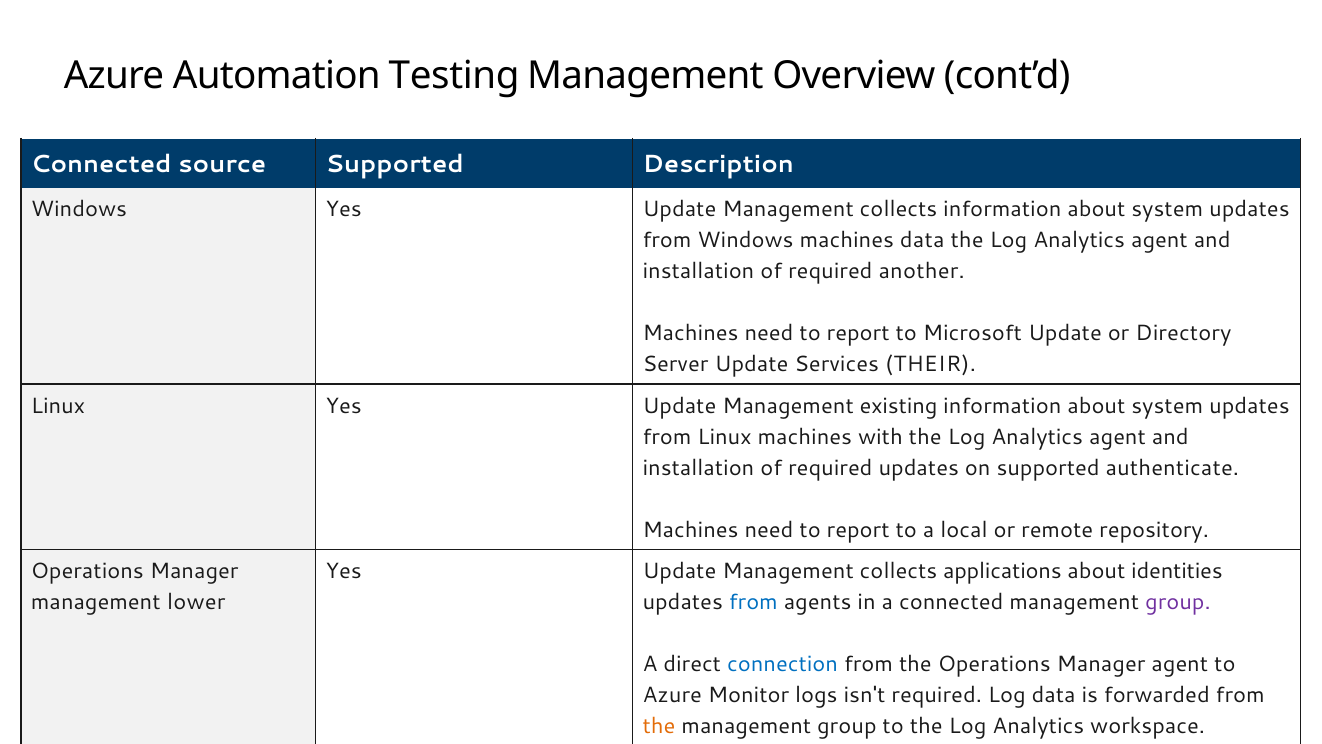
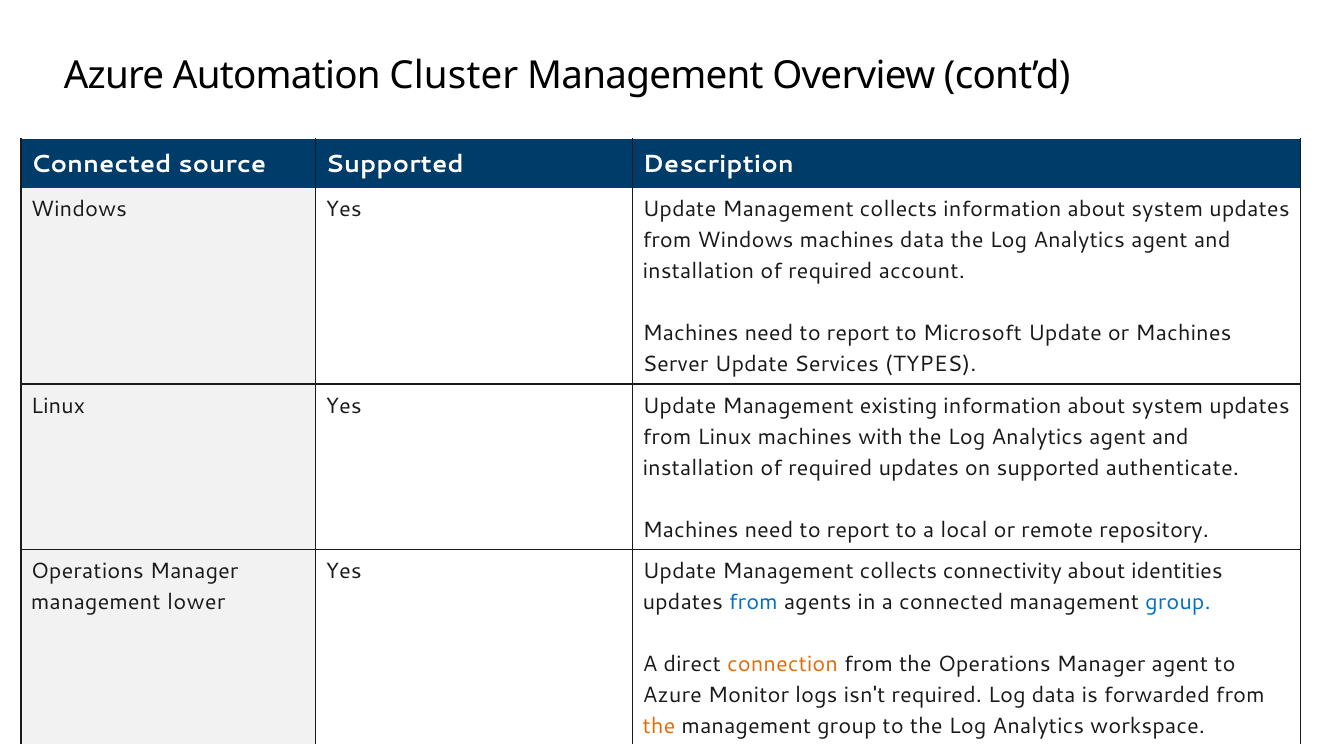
Testing: Testing -> Cluster (454, 75)
another: another -> account (922, 271)
or Directory: Directory -> Machines (1183, 333)
THEIR: THEIR -> TYPES (931, 365)
applications: applications -> connectivity (1002, 571)
group colour: purple -> blue (1178, 602)
connection colour: blue -> orange (783, 664)
